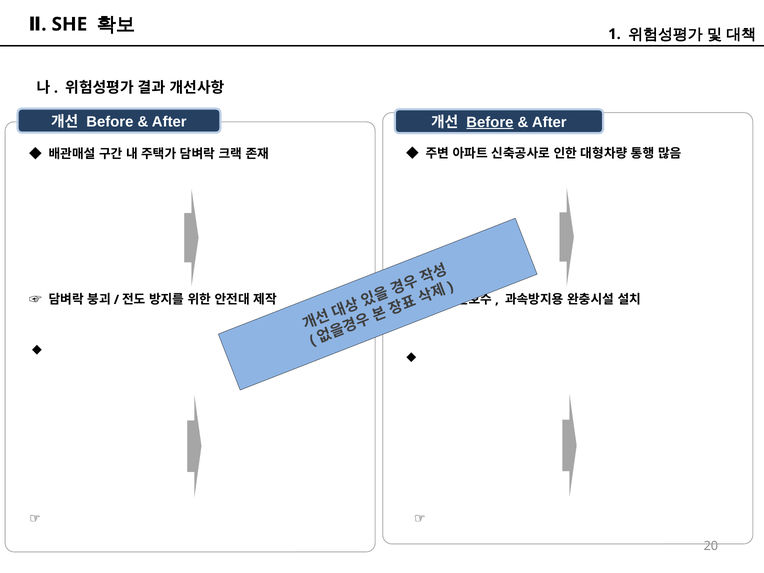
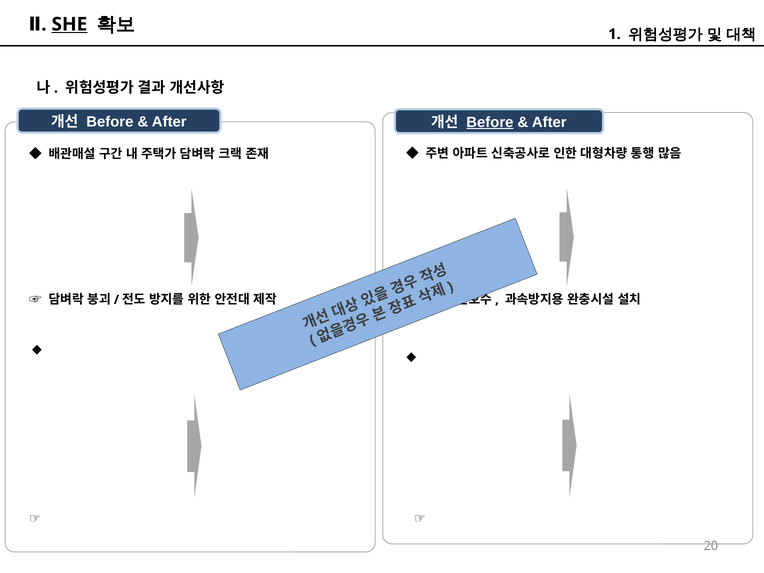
SHE underline: none -> present (69, 24)
